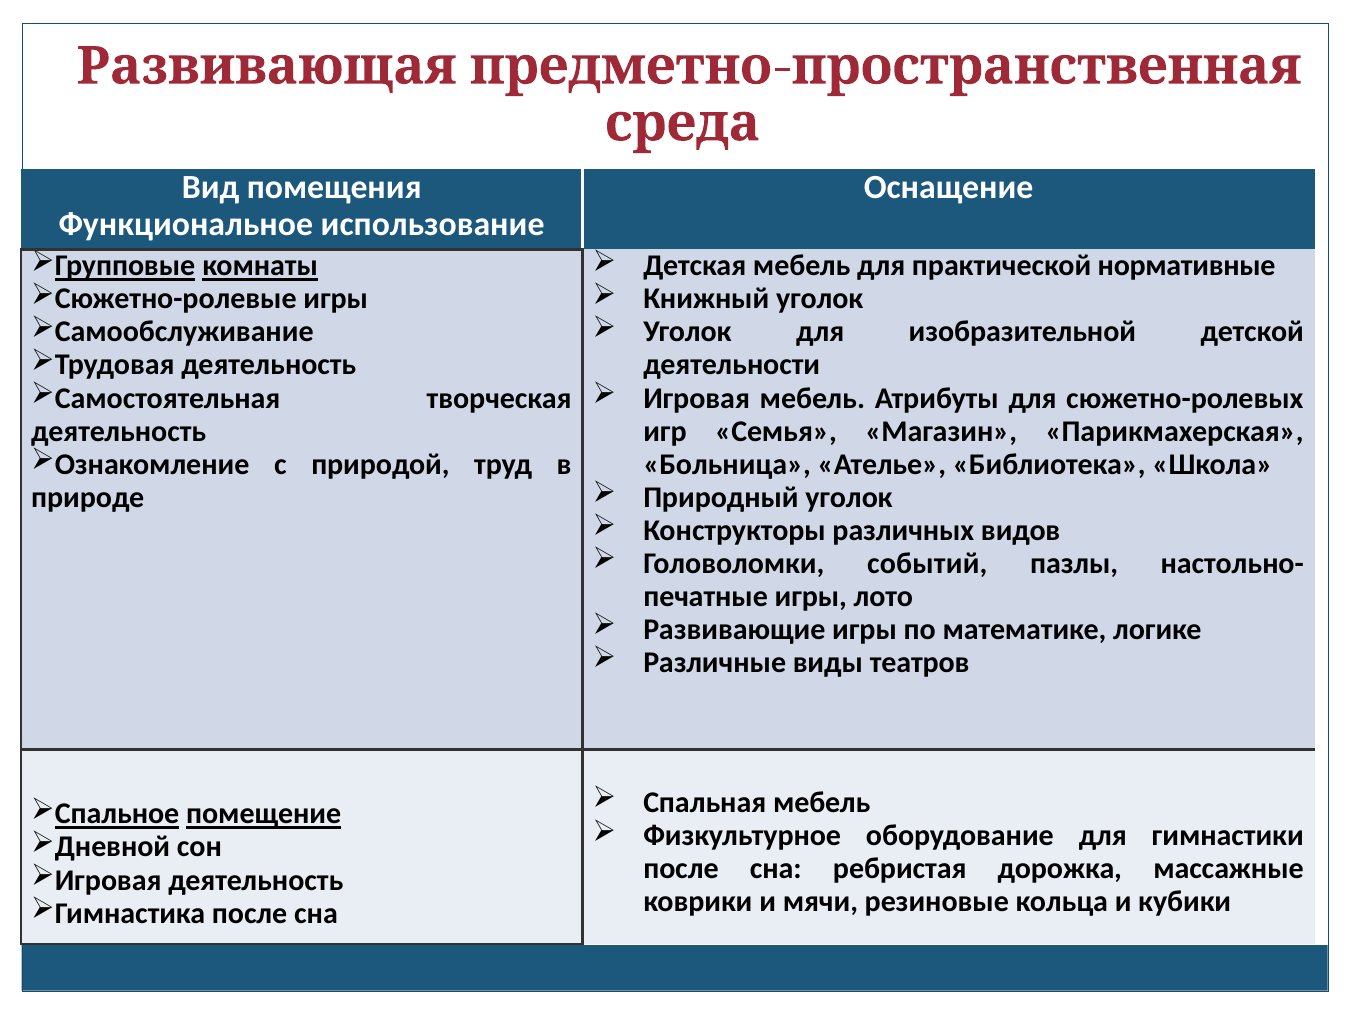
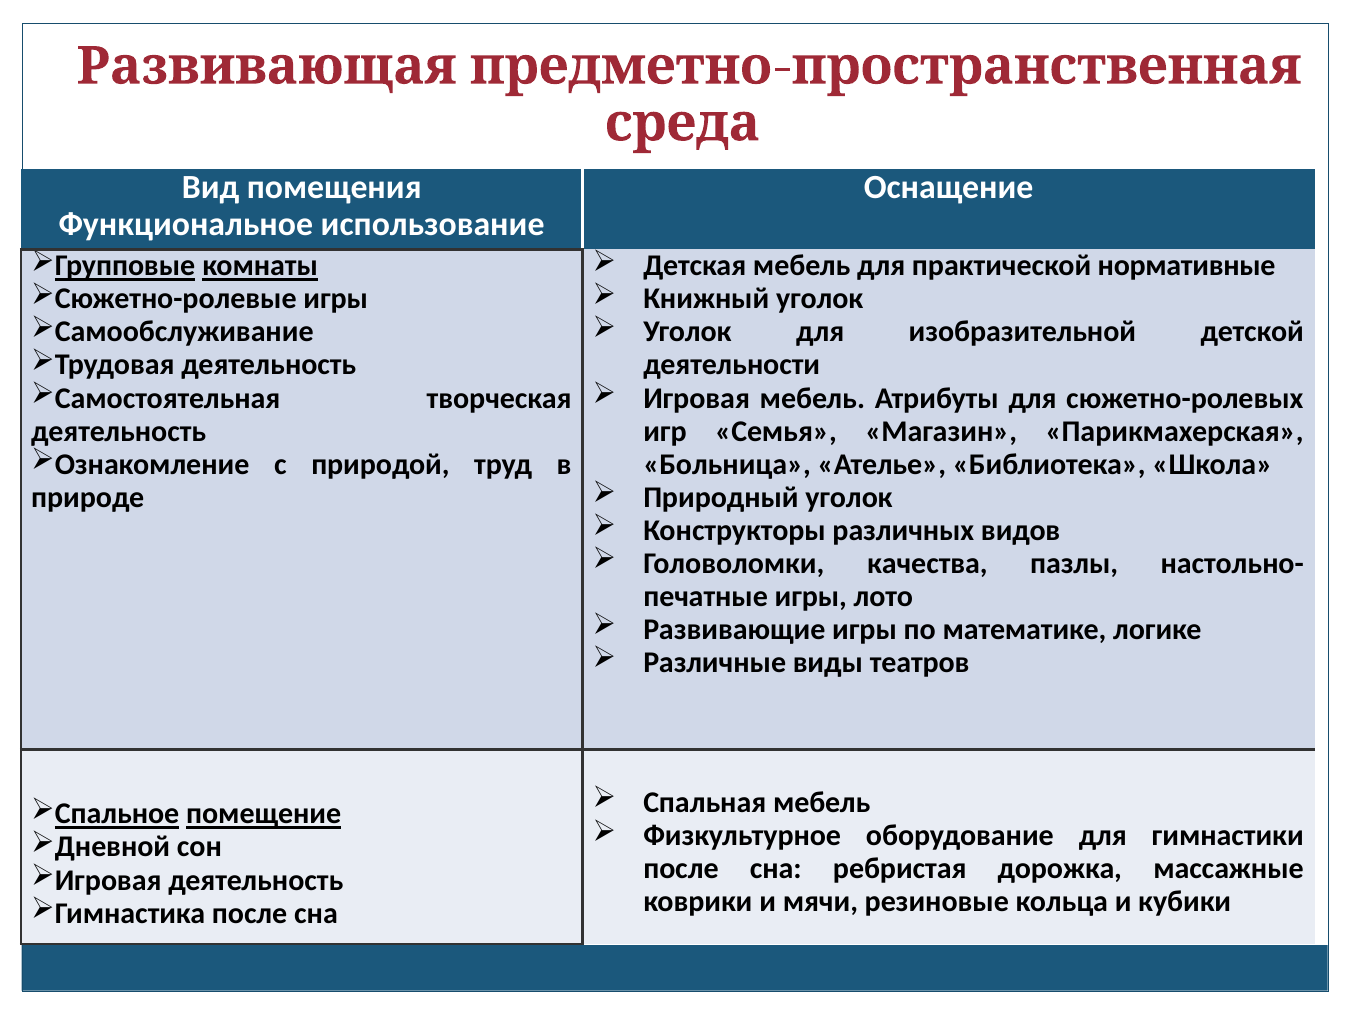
событий: событий -> качества (927, 563)
